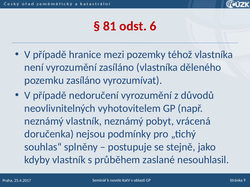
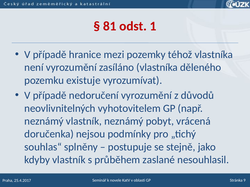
6: 6 -> 1 (153, 26)
pozemku zasíláno: zasíláno -> existuje (83, 80)
